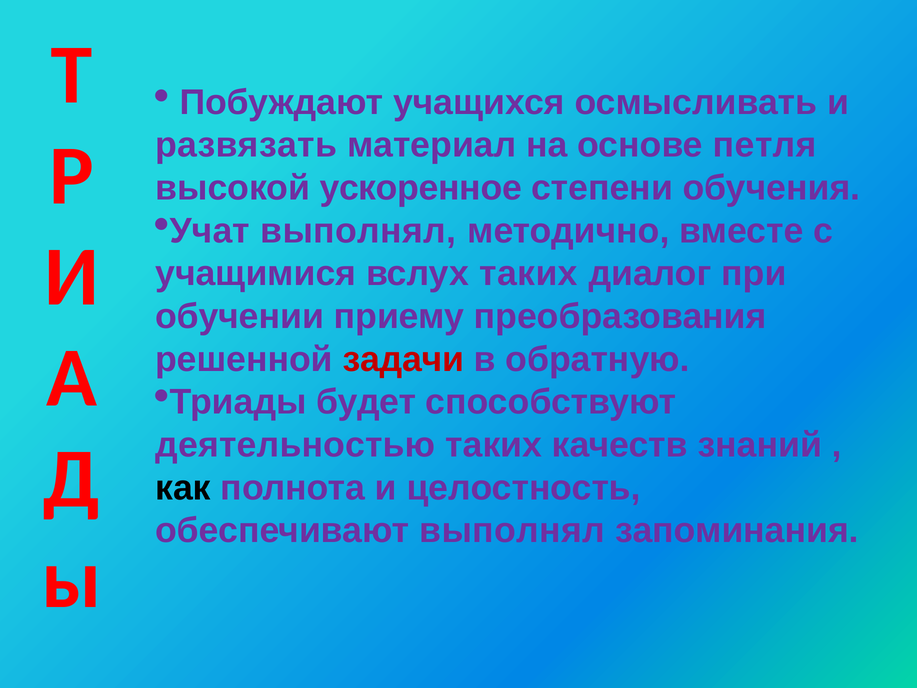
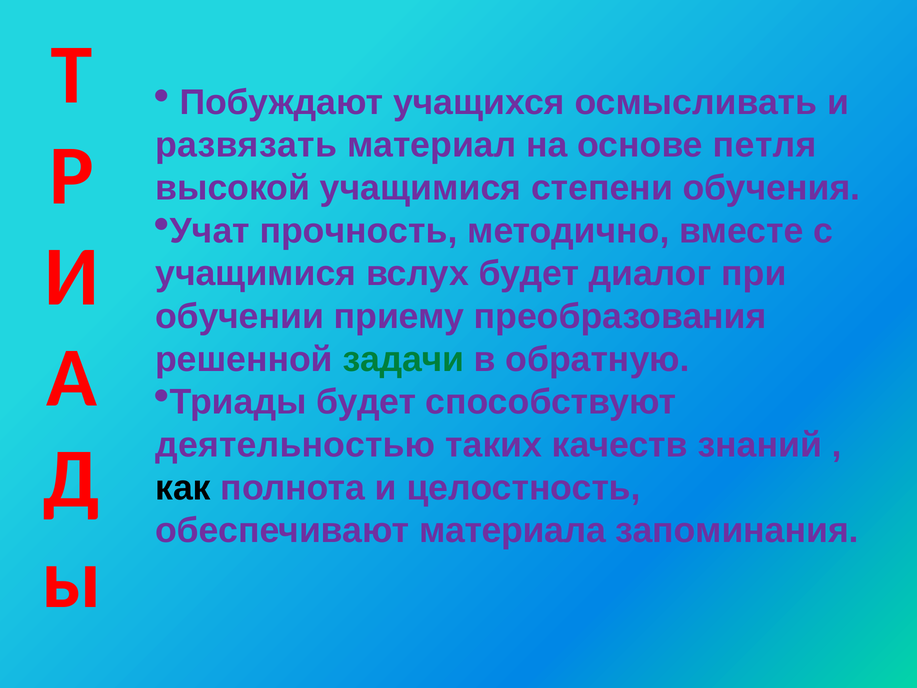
высокой ускоренное: ускоренное -> учащимися (420, 188)
выполнял: выполнял -> прочность (358, 231)
вслух таких: таких -> будет (529, 274)
задачи colour: red -> green (403, 359)
обеспечивают выполнял: выполнял -> материала (512, 530)
